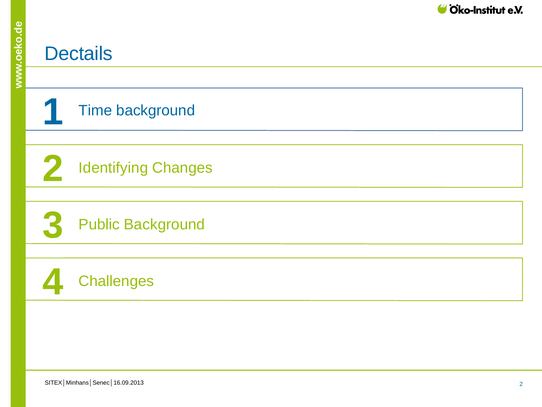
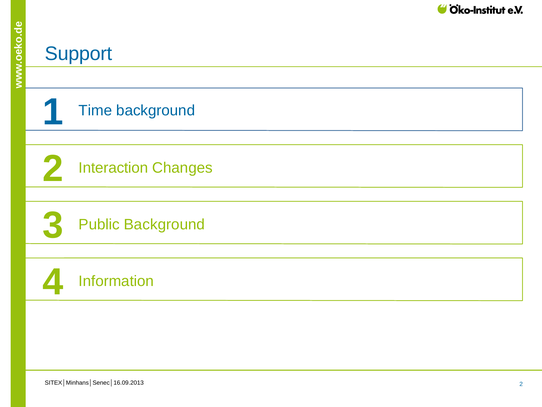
Dectails: Dectails -> Support (79, 54)
Identifying: Identifying -> Interaction (113, 168)
Challenges: Challenges -> Information (116, 281)
